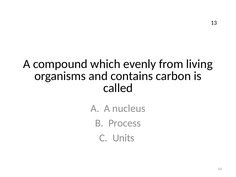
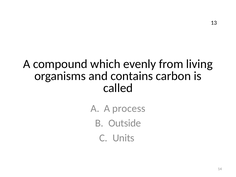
nucleus: nucleus -> process (129, 109)
Process: Process -> Outside (125, 123)
